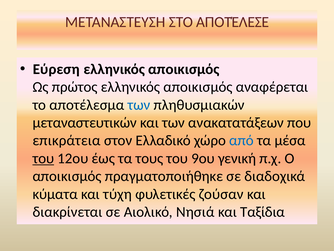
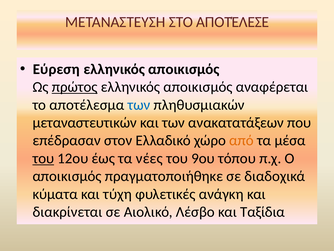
πρώτος underline: none -> present (75, 87)
επικράτεια: επικράτεια -> επέδρασαν (67, 140)
από colour: blue -> orange (241, 140)
τους: τους -> νέες (149, 158)
γενική: γενική -> τόπου (237, 158)
ζούσαν: ζούσαν -> ανάγκη (221, 194)
Νησιά: Νησιά -> Λέσβο (195, 212)
